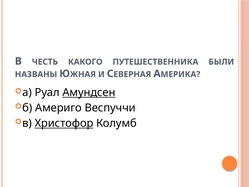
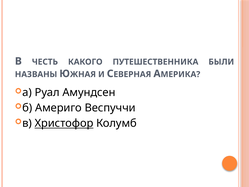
Амундсен underline: present -> none (89, 92)
